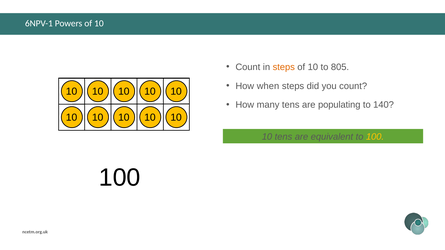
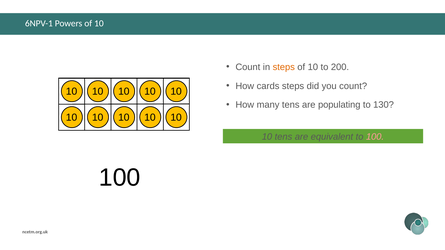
805: 805 -> 200 (340, 67)
when: when -> cards (268, 86)
140: 140 -> 130 (384, 105)
100 colour: yellow -> pink (375, 137)
